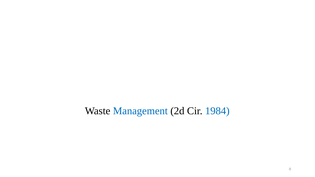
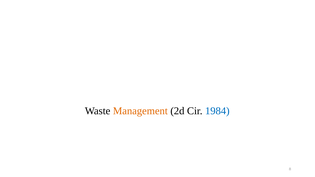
Management colour: blue -> orange (140, 111)
